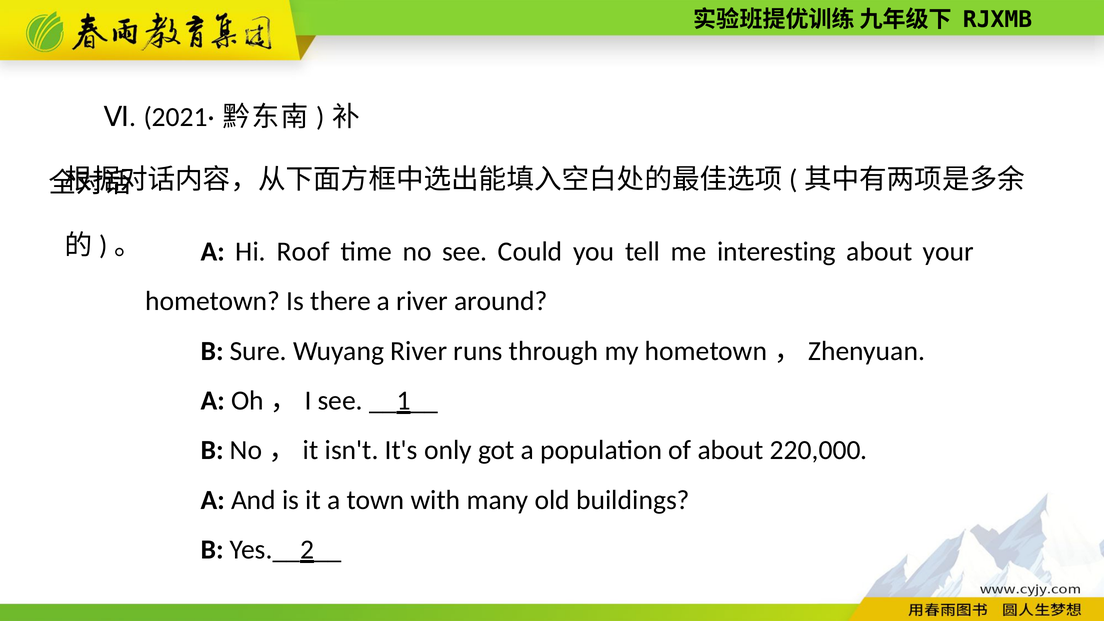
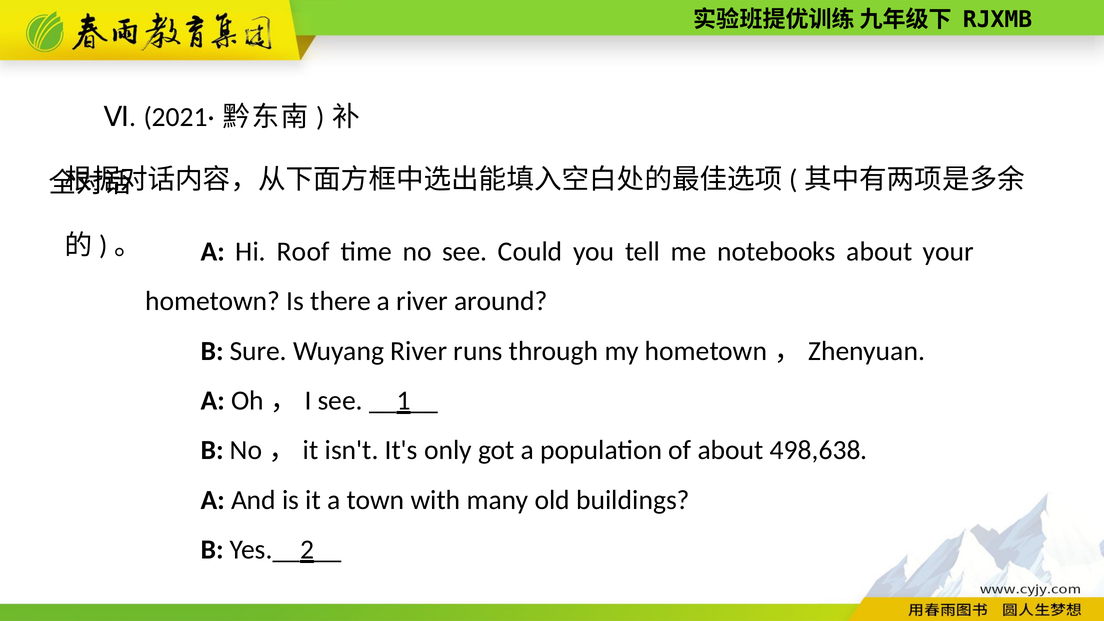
interesting: interesting -> notebooks (777, 252)
220,000: 220,000 -> 498,638 (819, 450)
